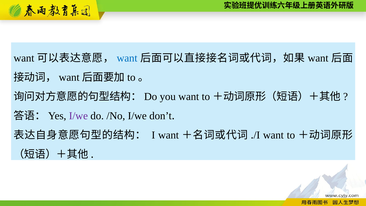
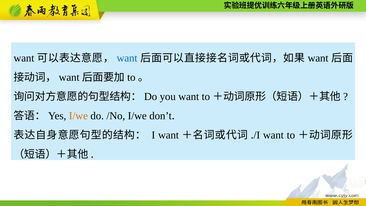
I/we colour: purple -> orange (78, 116)
